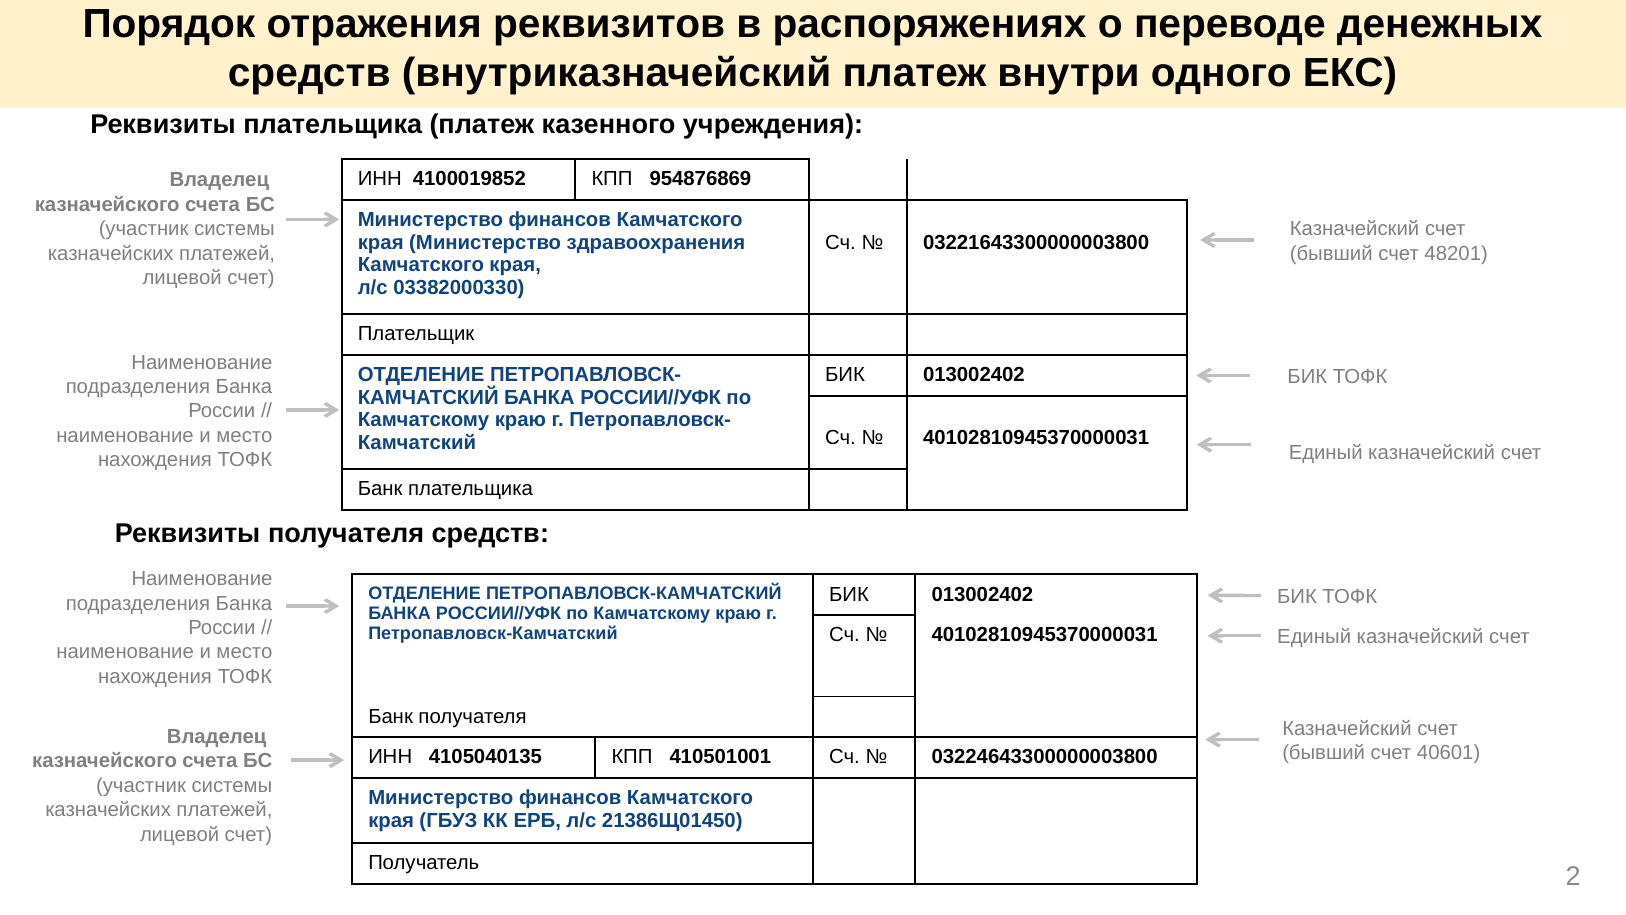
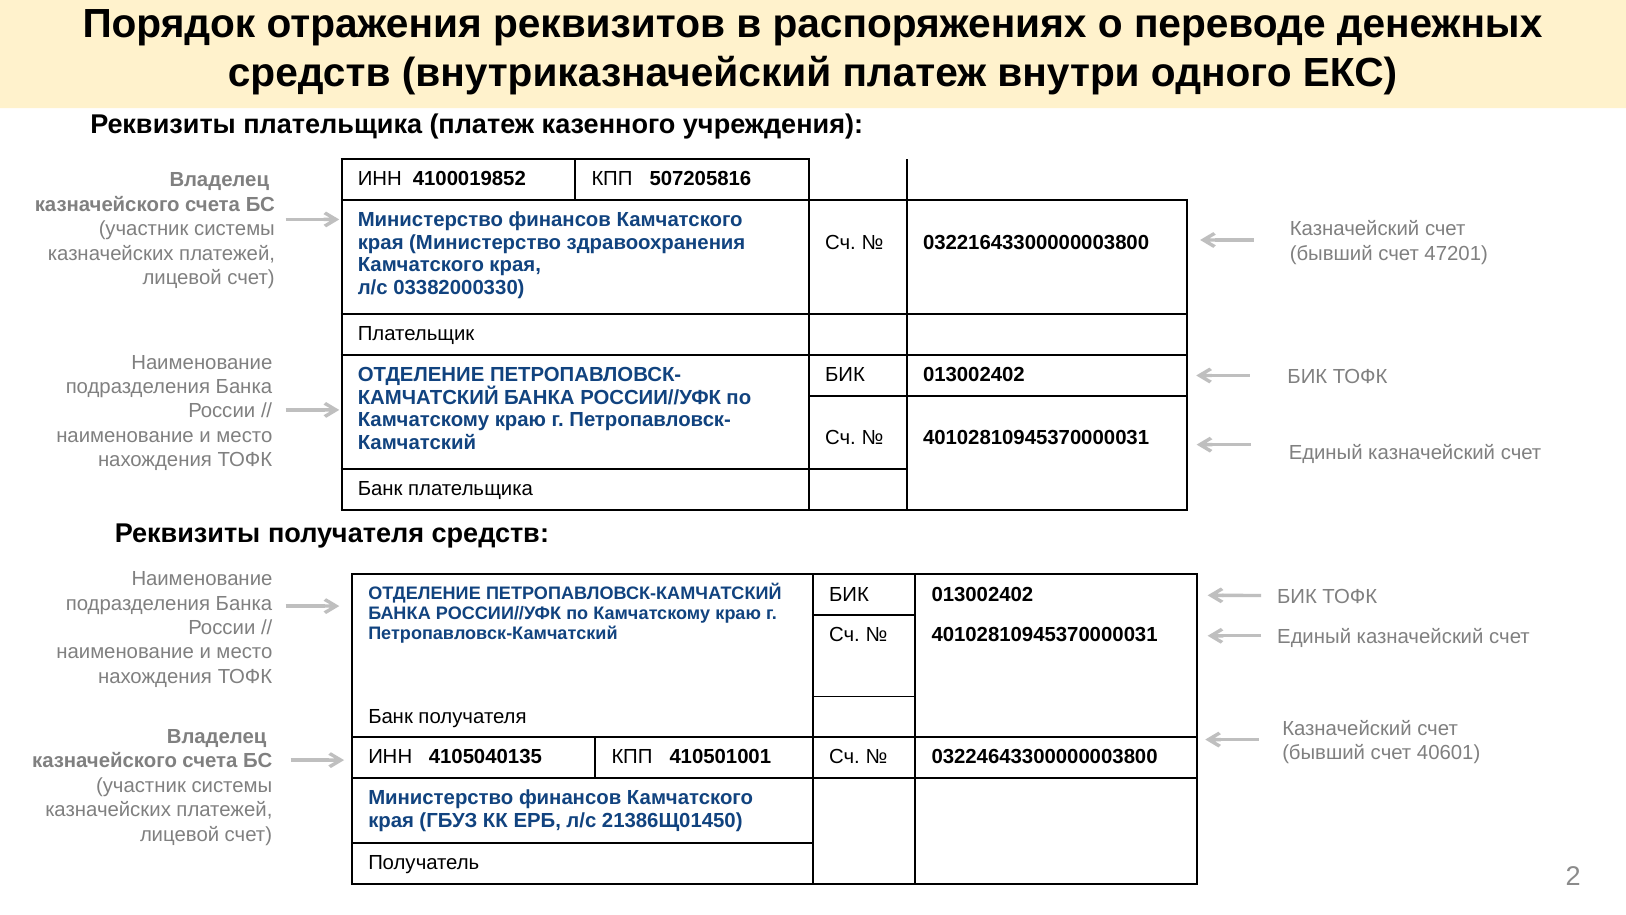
954876869: 954876869 -> 507205816 (700, 179)
48201: 48201 -> 47201 (1456, 253)
